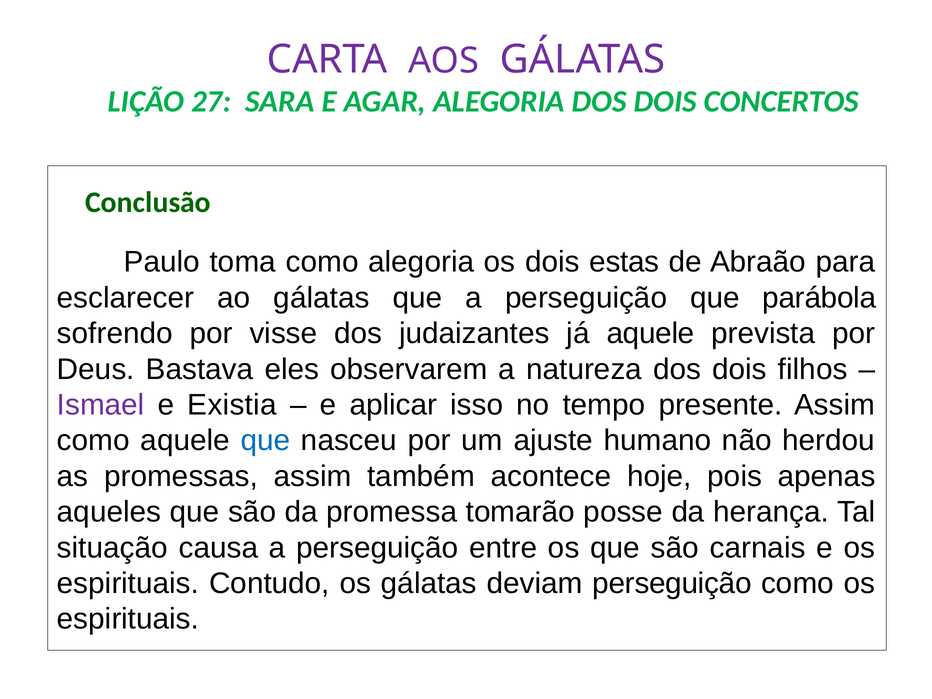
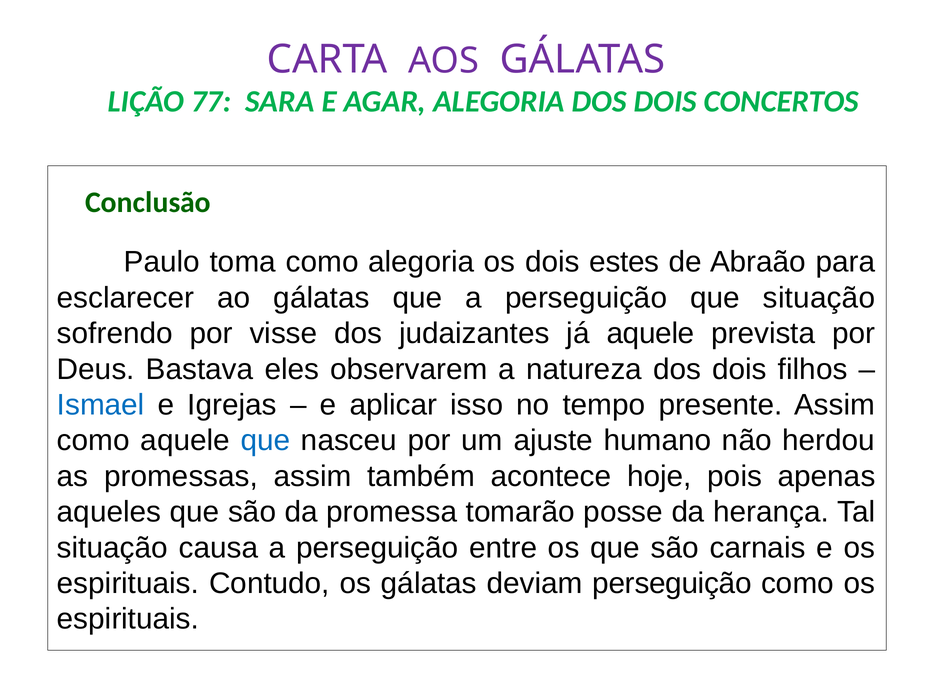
27: 27 -> 77 (211, 102)
estas: estas -> estes (624, 262)
que parábola: parábola -> situação (819, 298)
Ismael colour: purple -> blue (101, 405)
Existia: Existia -> Igrejas (232, 405)
